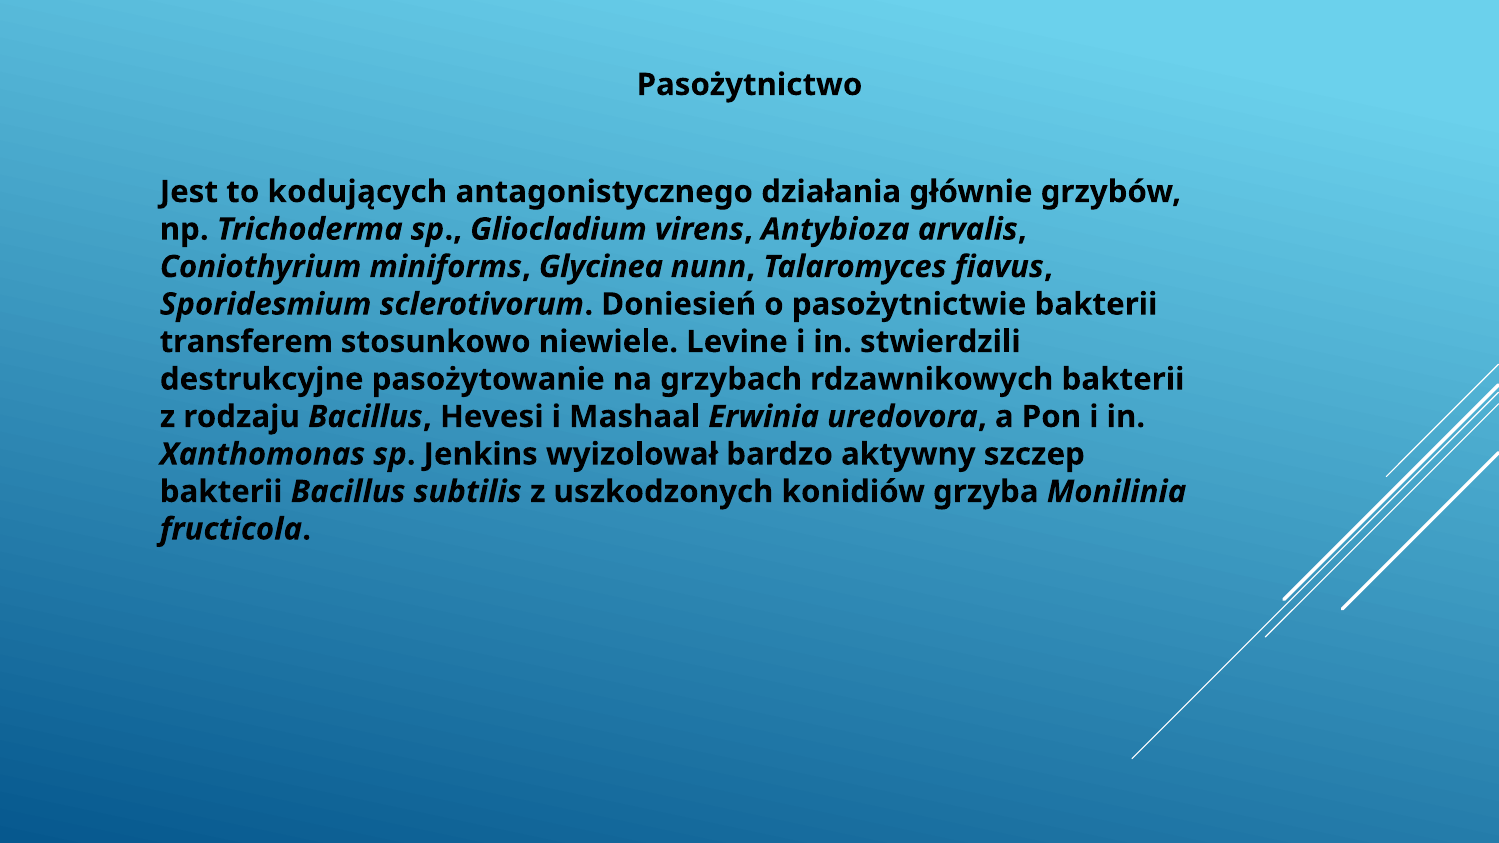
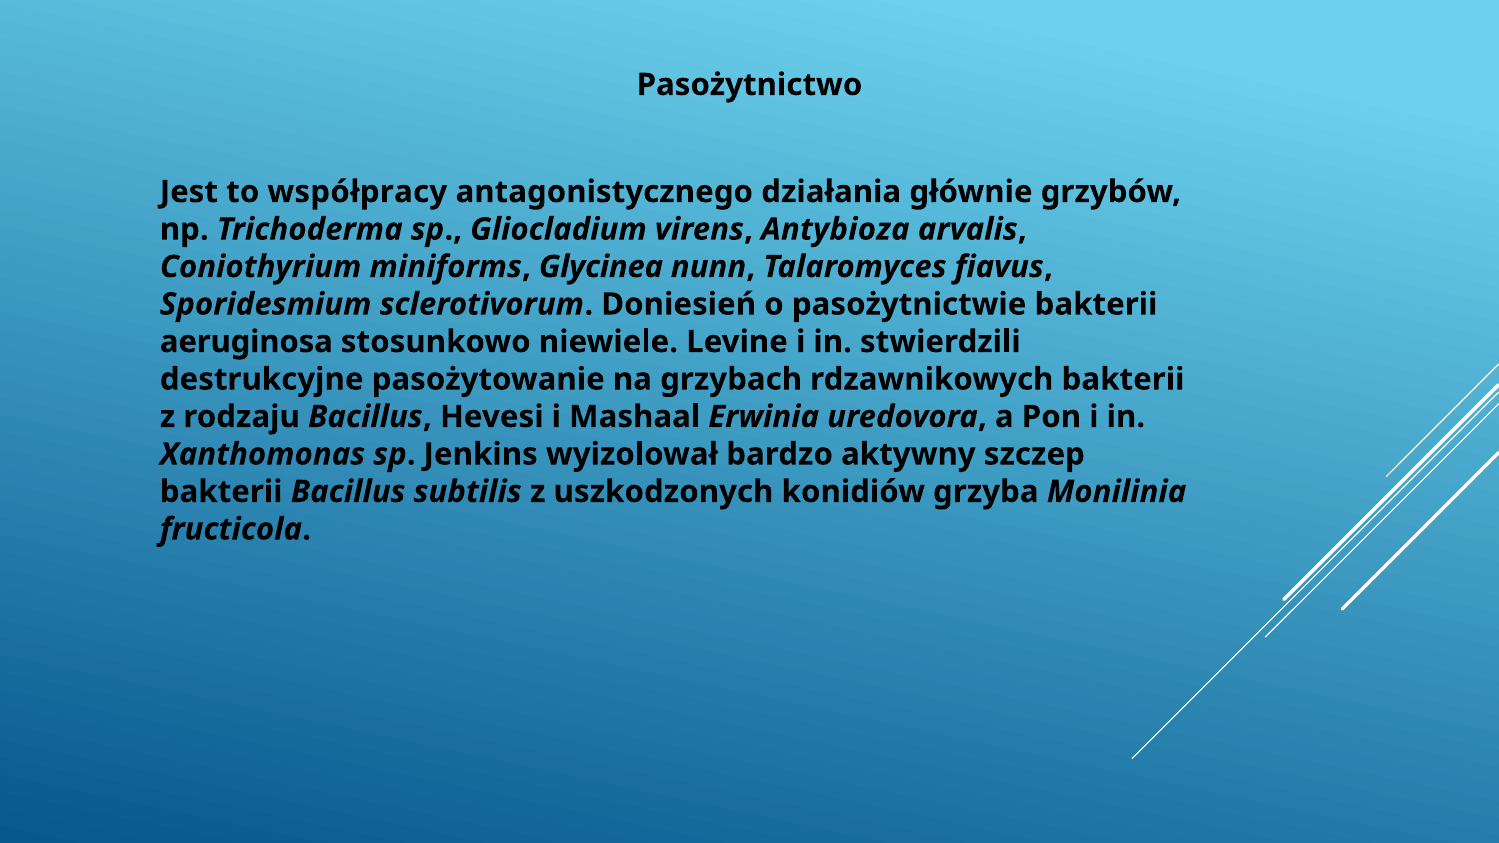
kodujących: kodujących -> współpracy (357, 192)
transferem: transferem -> aeruginosa (246, 342)
